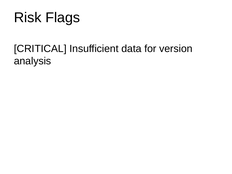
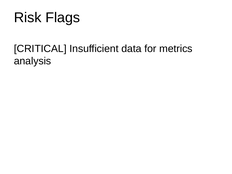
version: version -> metrics (176, 49)
